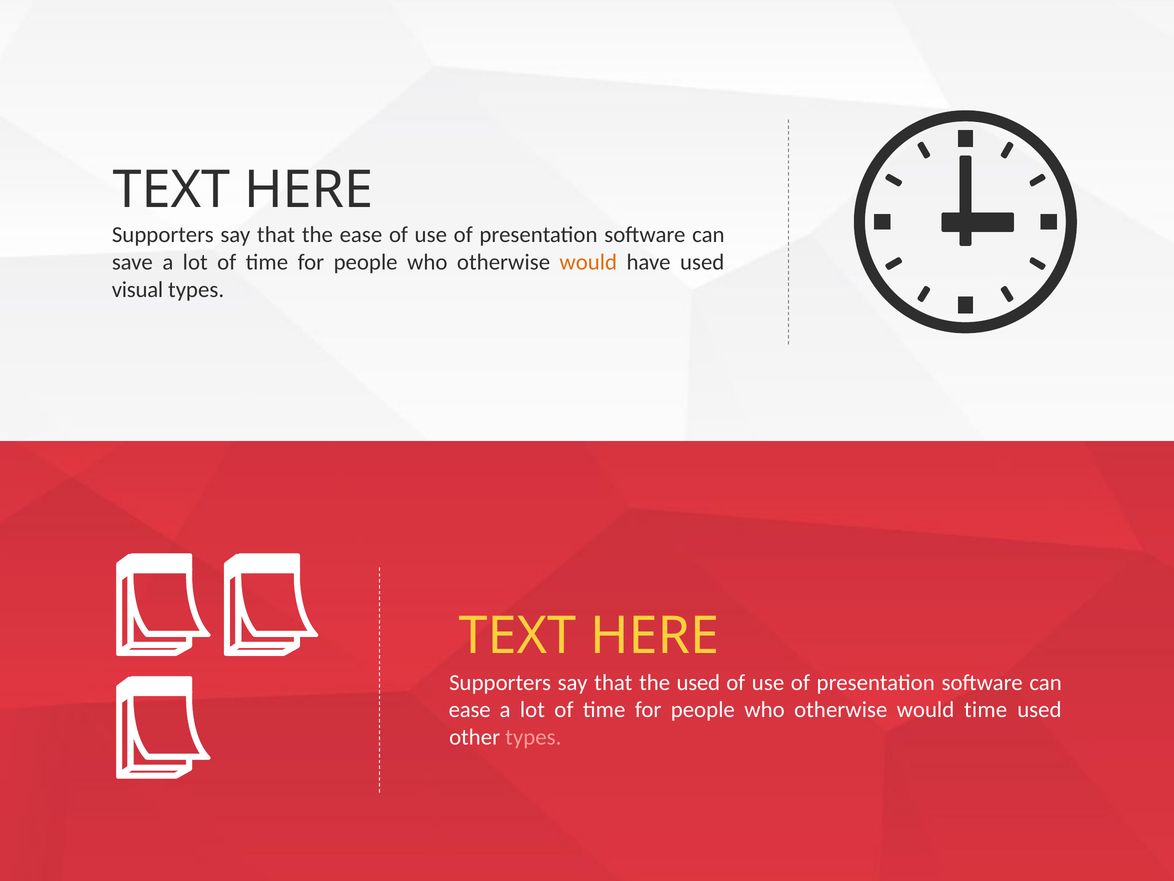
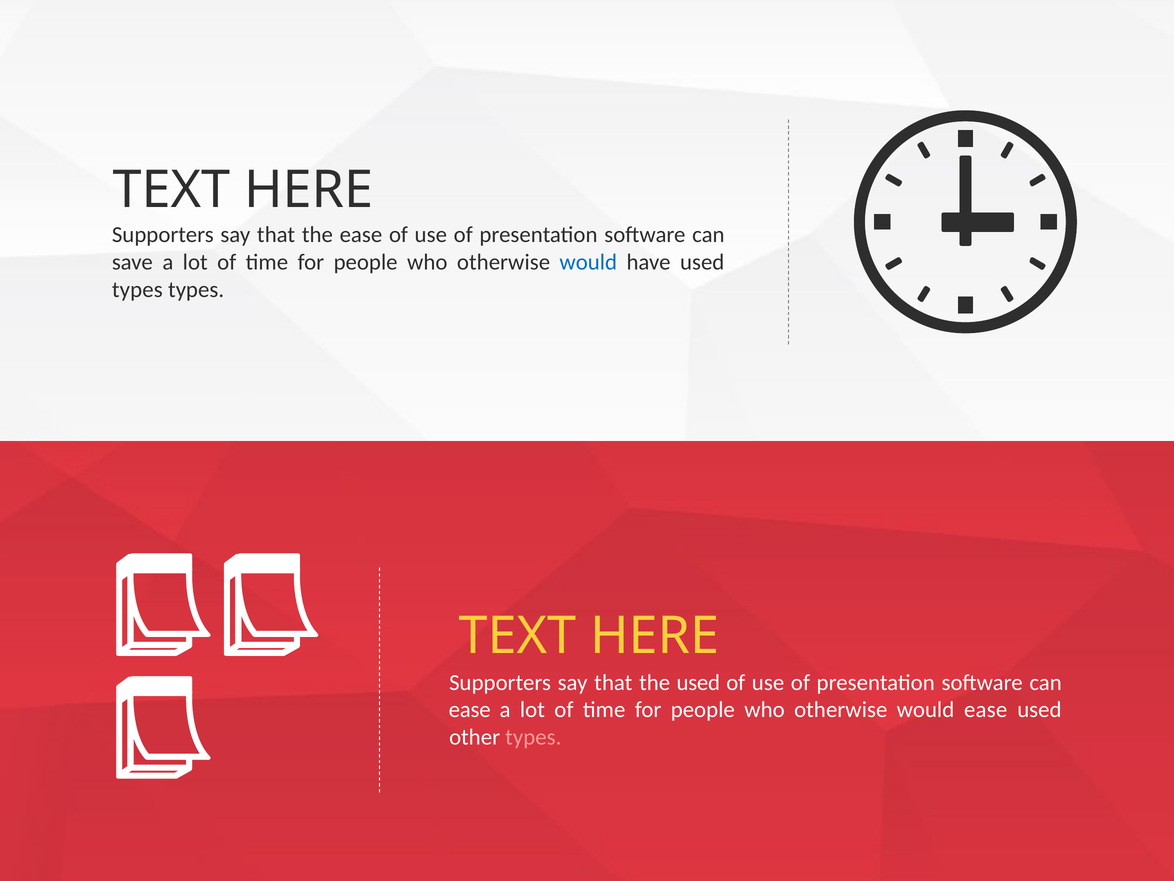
would colour: orange -> blue (588, 262)
visual: visual -> types (137, 289)
would time: time -> ease (986, 710)
